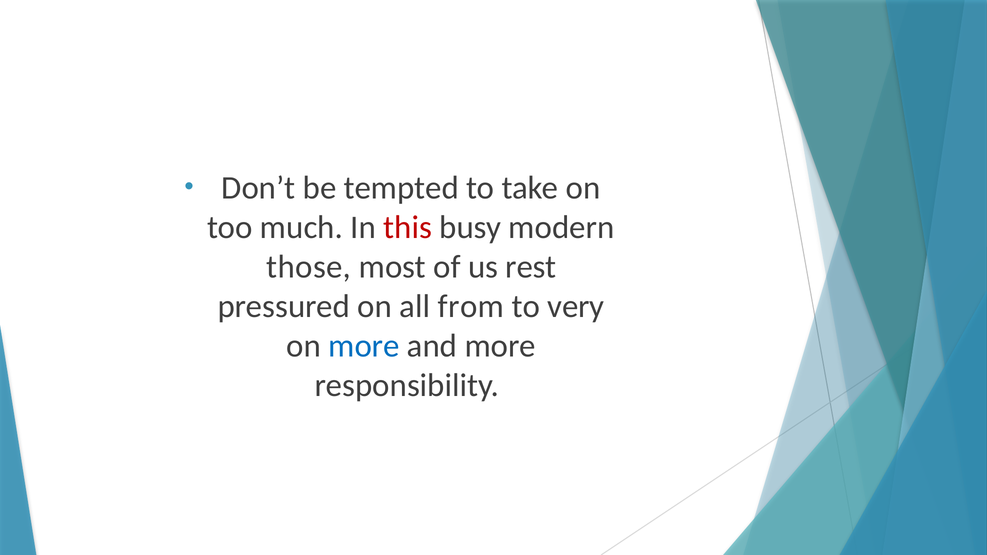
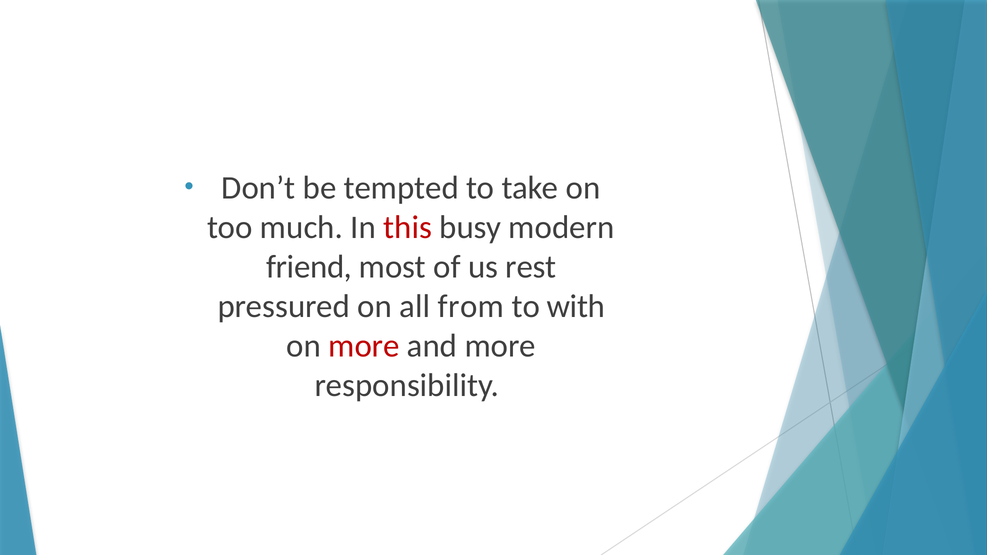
those: those -> friend (309, 267)
very: very -> with (576, 306)
more colour: blue -> red (364, 346)
